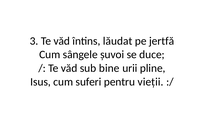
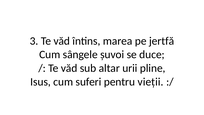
lăudat: lăudat -> marea (118, 41)
bine: bine -> altar (109, 68)
